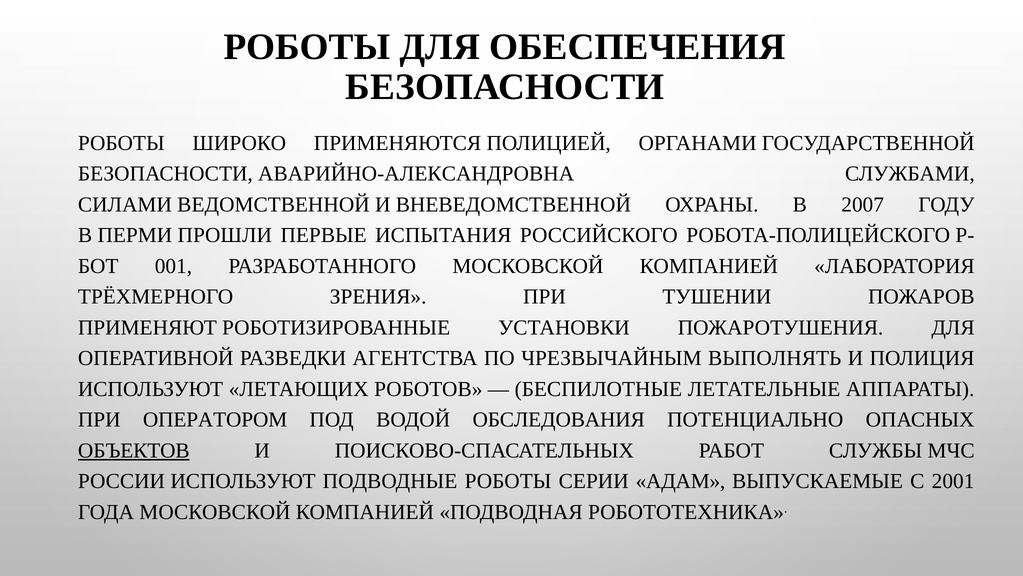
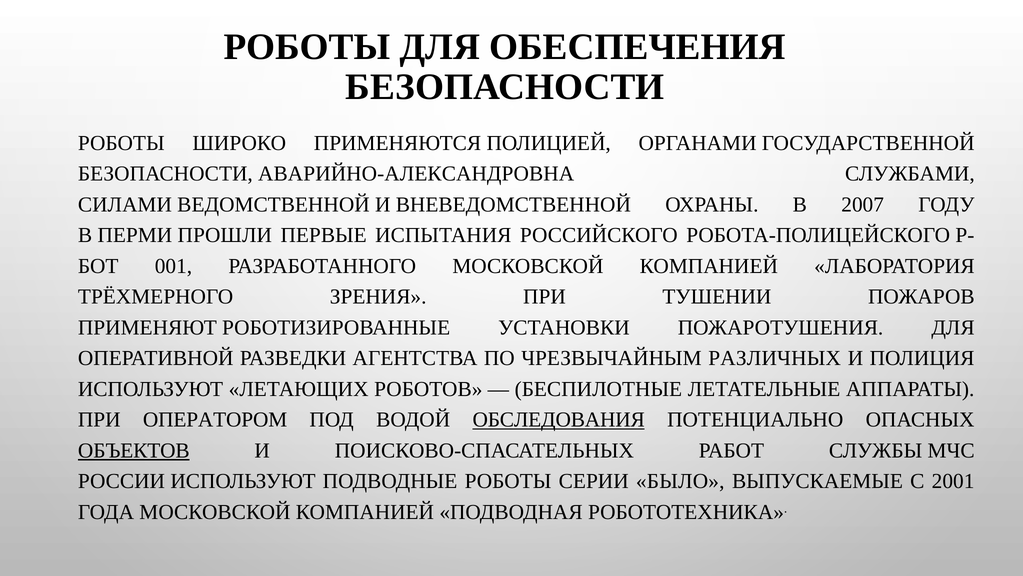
ВЫПОЛНЯТЬ: ВЫПОЛНЯТЬ -> РАЗЛИЧНЫХ (775, 358)
ОБСЛЕДОВАНИЯ underline: none -> present (559, 419)
АДАМ: АДАМ -> БЫЛО (680, 481)
